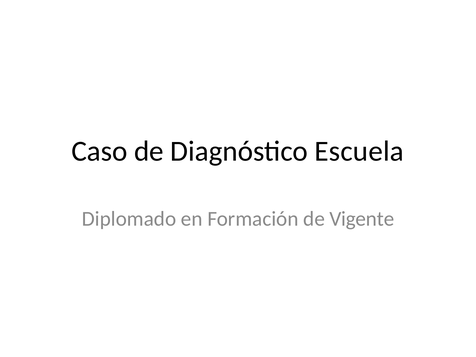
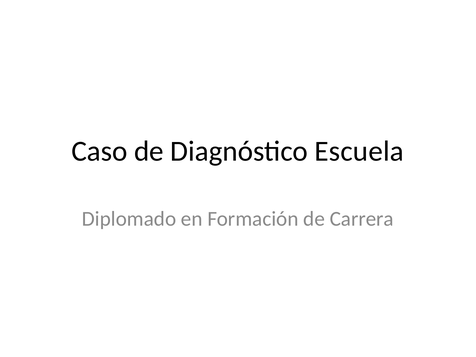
Vigente: Vigente -> Carrera (362, 219)
